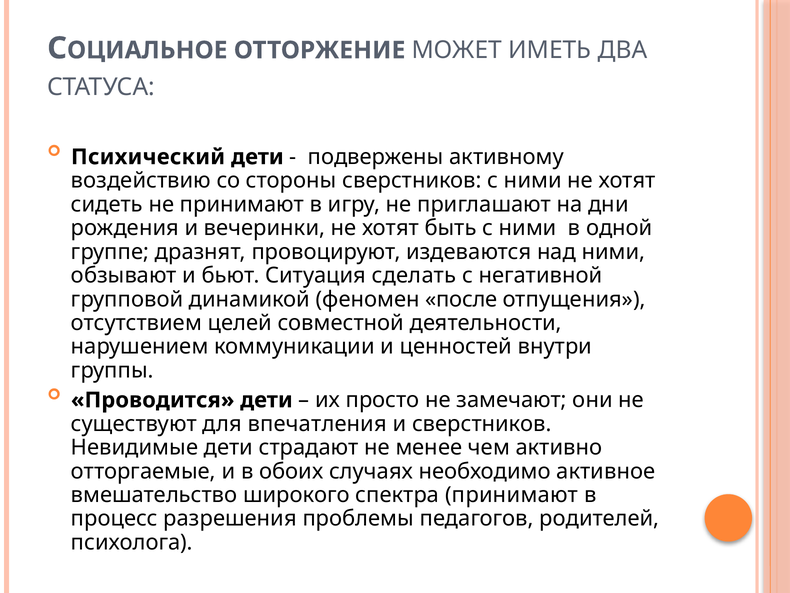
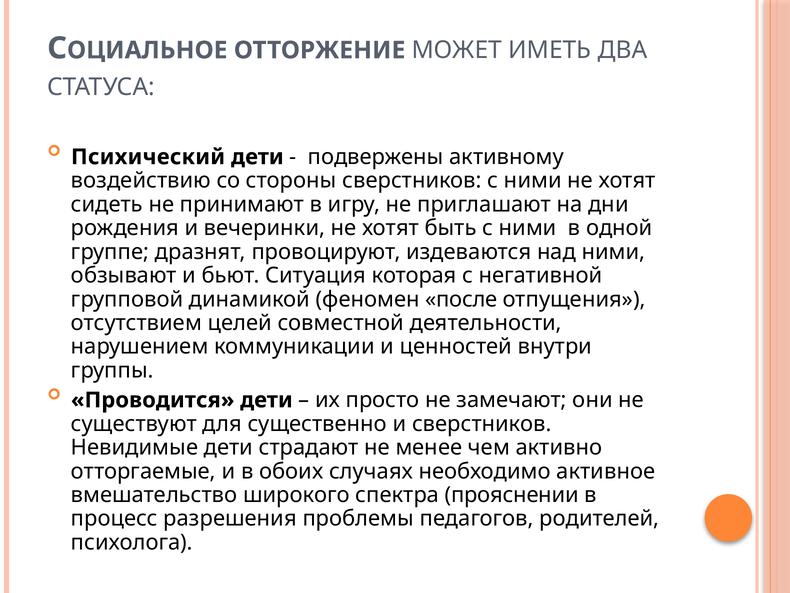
сделать: сделать -> которая (414, 275)
впечатления: впечатления -> существенно (317, 423)
спектра принимают: принимают -> прояснении (512, 495)
